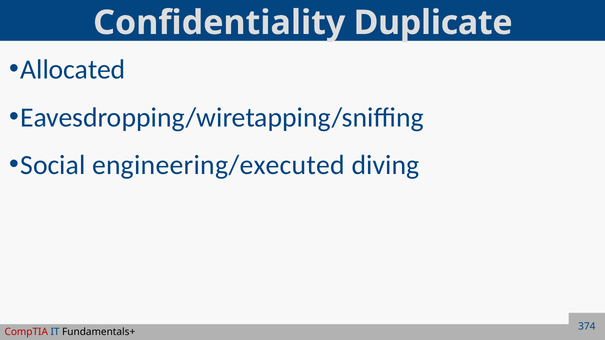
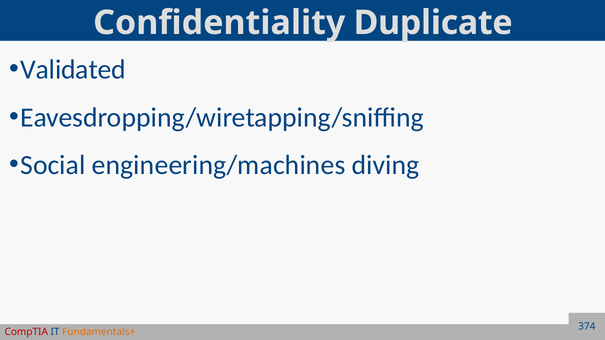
Allocated: Allocated -> Validated (73, 70)
engineering/executed: engineering/executed -> engineering/machines (219, 165)
Fundamentals+ colour: black -> orange (99, 332)
